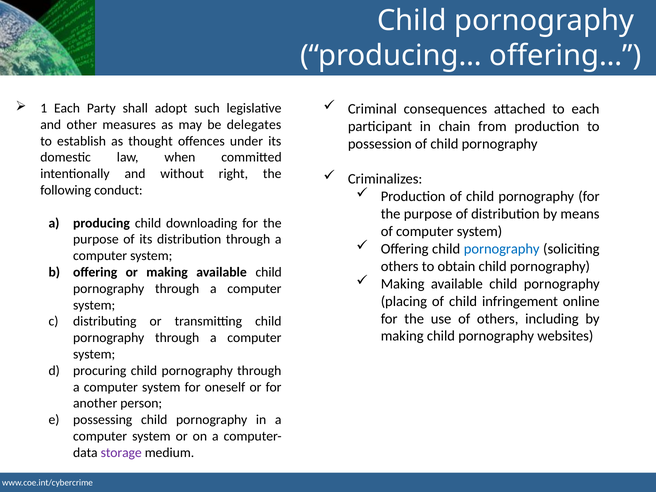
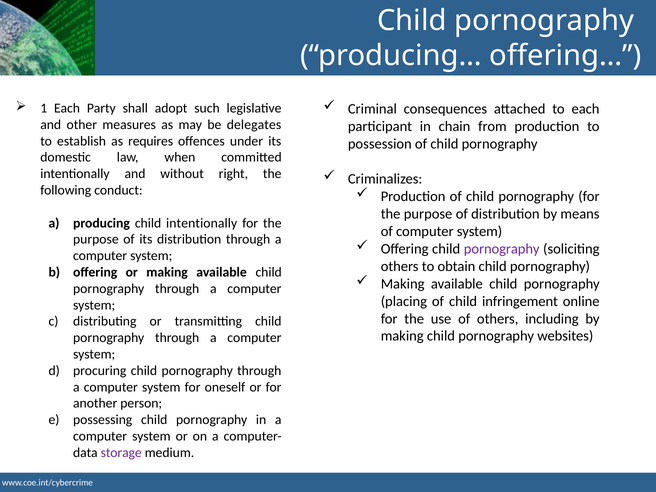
thought: thought -> requires (151, 141)
child downloading: downloading -> intentionally (202, 223)
pornography colour: blue -> purple (502, 249)
